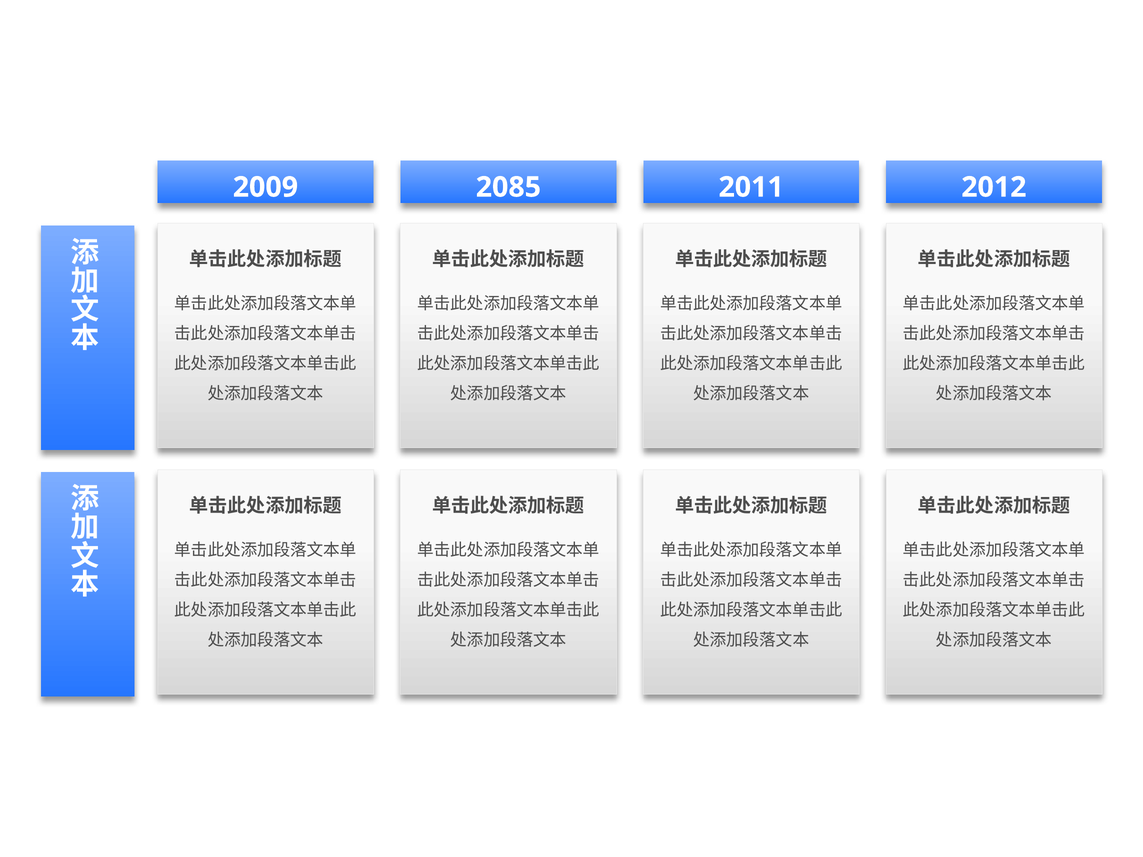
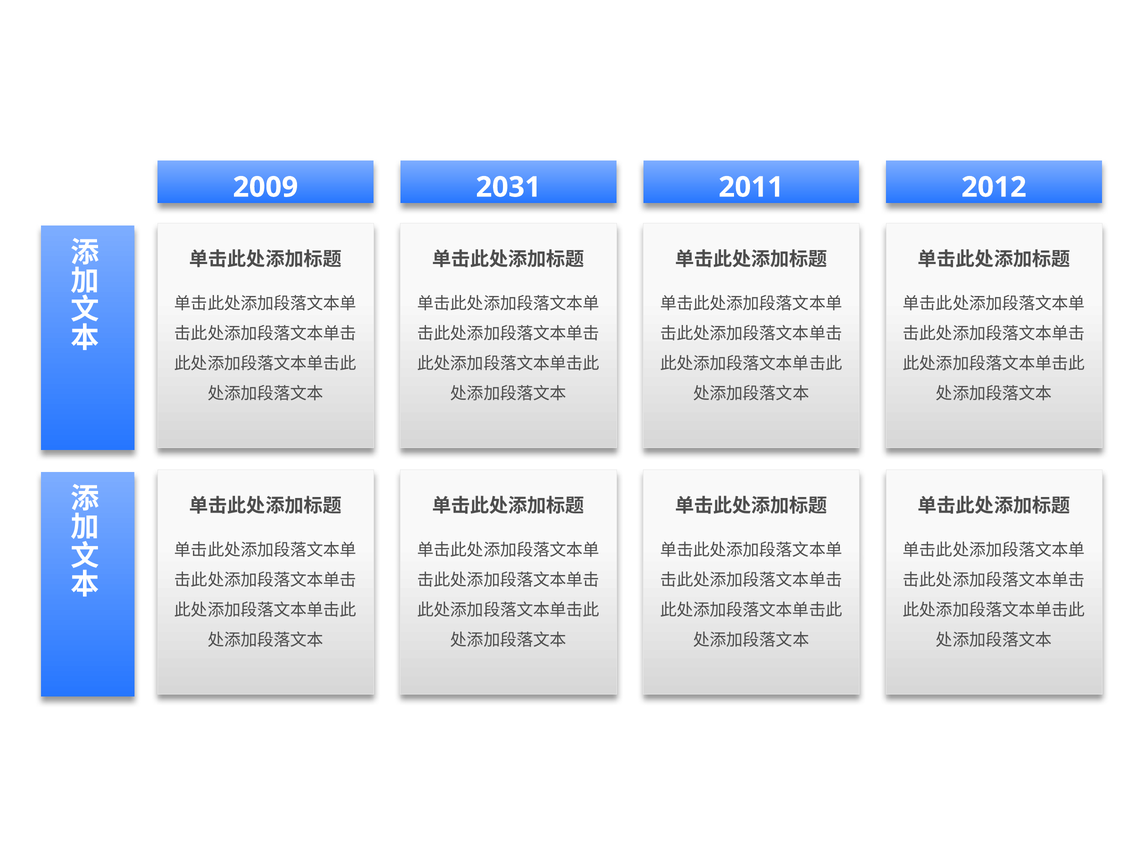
2085: 2085 -> 2031 (508, 187)
